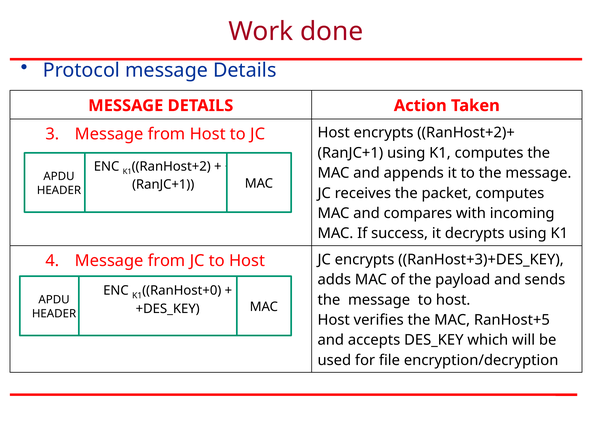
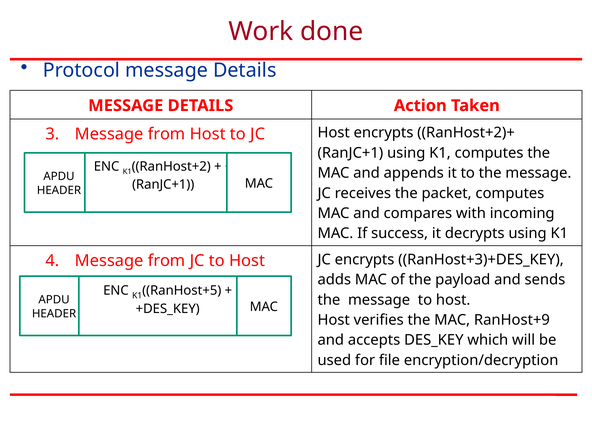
RanHost+0: RanHost+0 -> RanHost+5 (182, 290)
RanHost+5: RanHost+5 -> RanHost+9 (512, 320)
